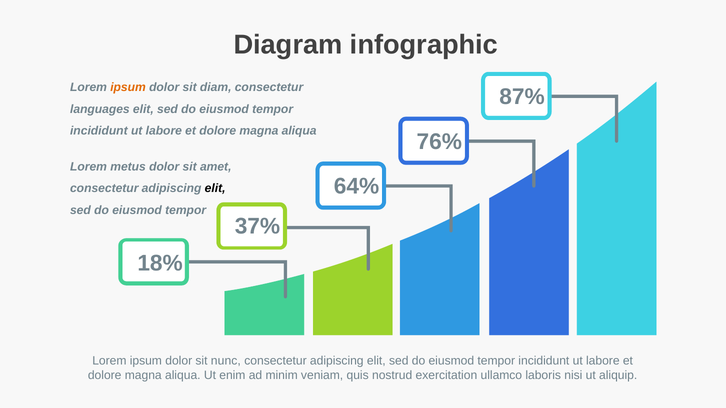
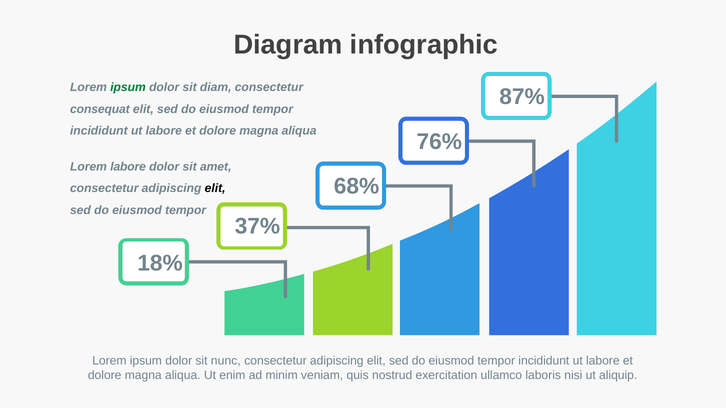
ipsum colour: orange -> green (128, 88)
languages: languages -> consequat (100, 109)
Lorem metus: metus -> labore (128, 167)
64%: 64% -> 68% (357, 187)
